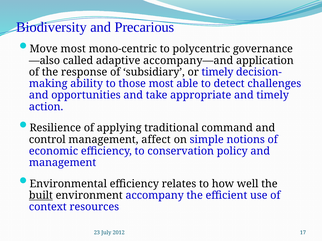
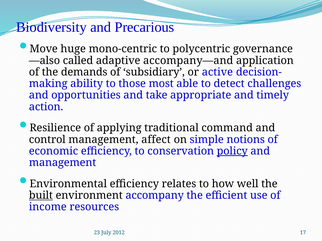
Move most: most -> huge (73, 49)
response: response -> demands (84, 72)
or timely: timely -> active (217, 72)
policy underline: none -> present (232, 151)
context: context -> income (48, 207)
